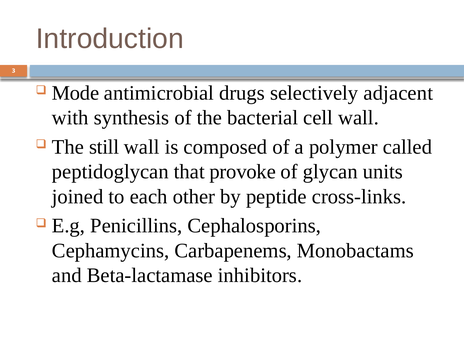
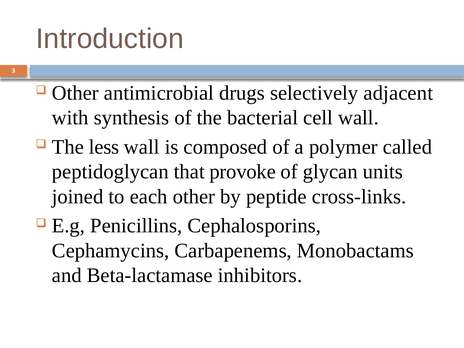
Mode: Mode -> Other (75, 93)
still: still -> less (104, 147)
